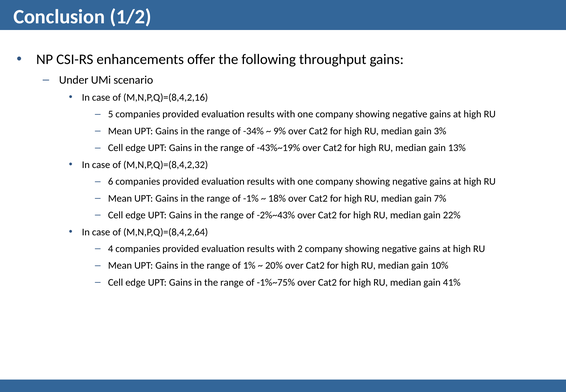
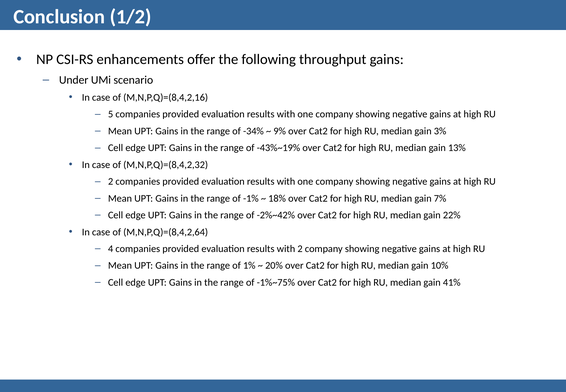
6: 6 -> 2 (111, 181)
-2%~43%: -2%~43% -> -2%~42% (276, 215)
